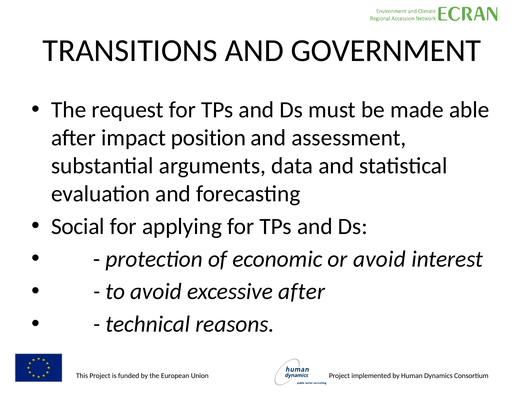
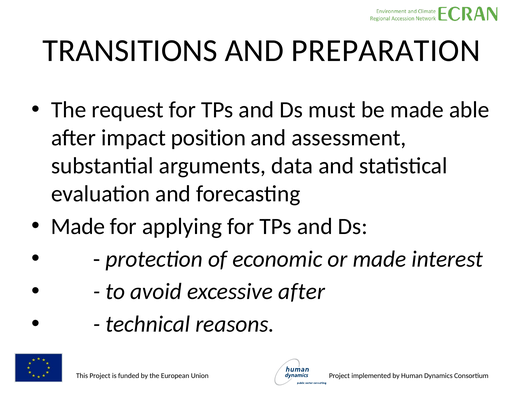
GOVERNMENT: GOVERNMENT -> PREPARATION (386, 51)
Social: Social -> Made (78, 226)
or avoid: avoid -> made (380, 259)
